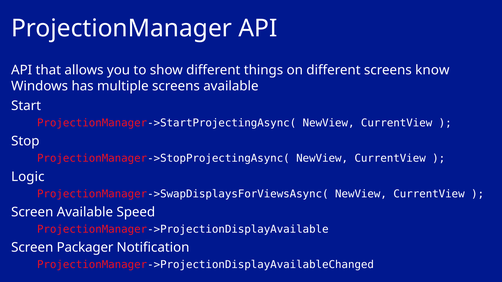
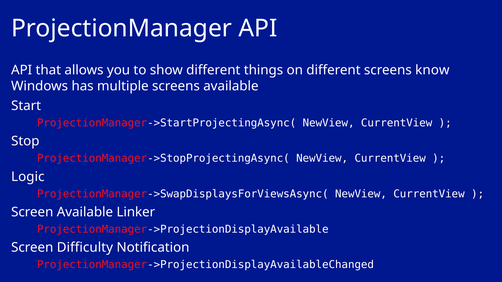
Speed: Speed -> Linker (136, 212)
Packager: Packager -> Difficulty (85, 248)
